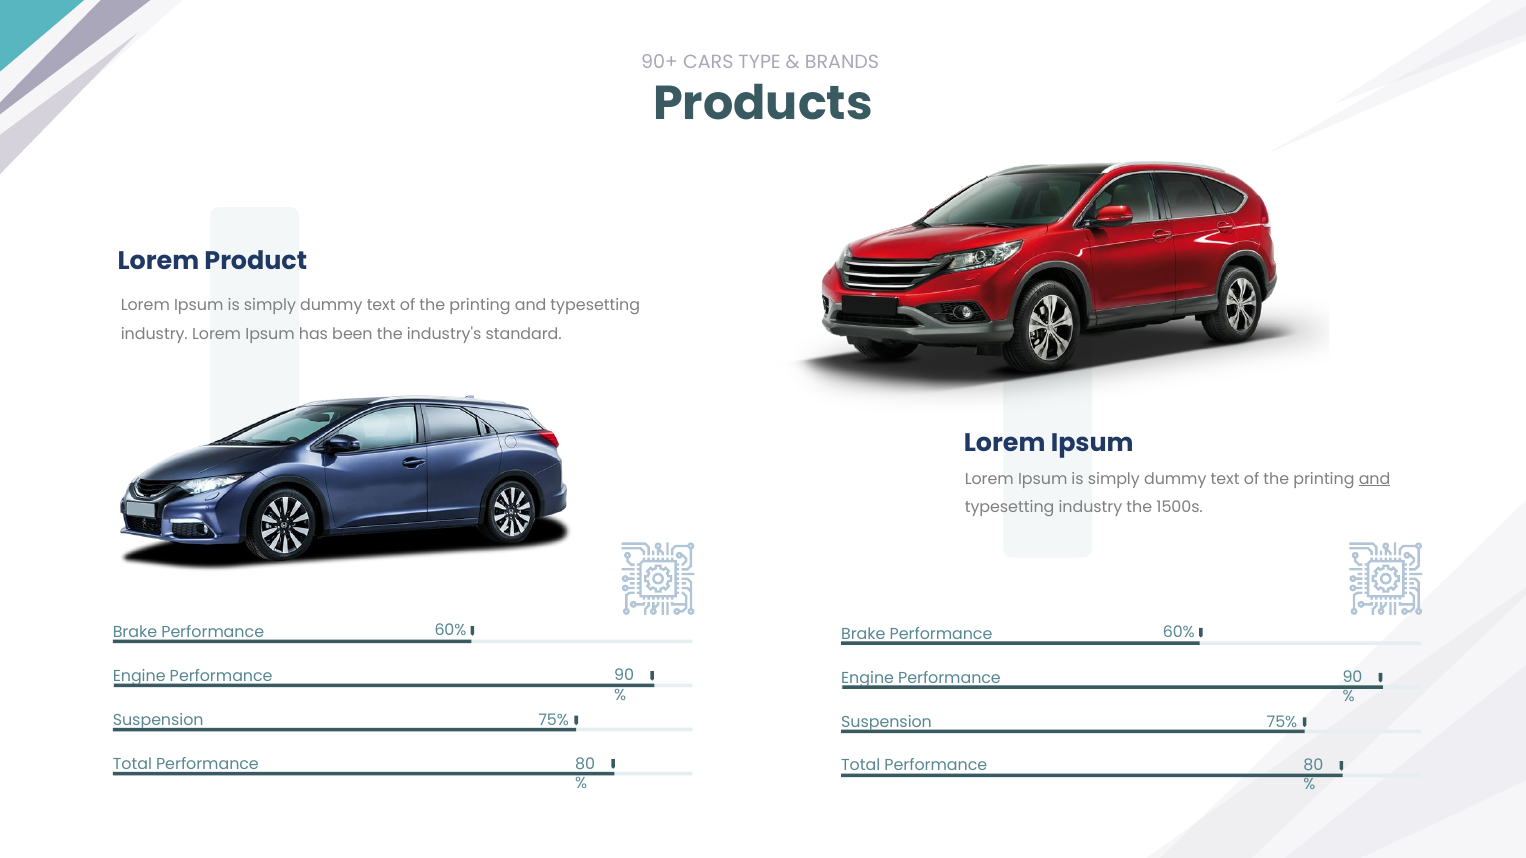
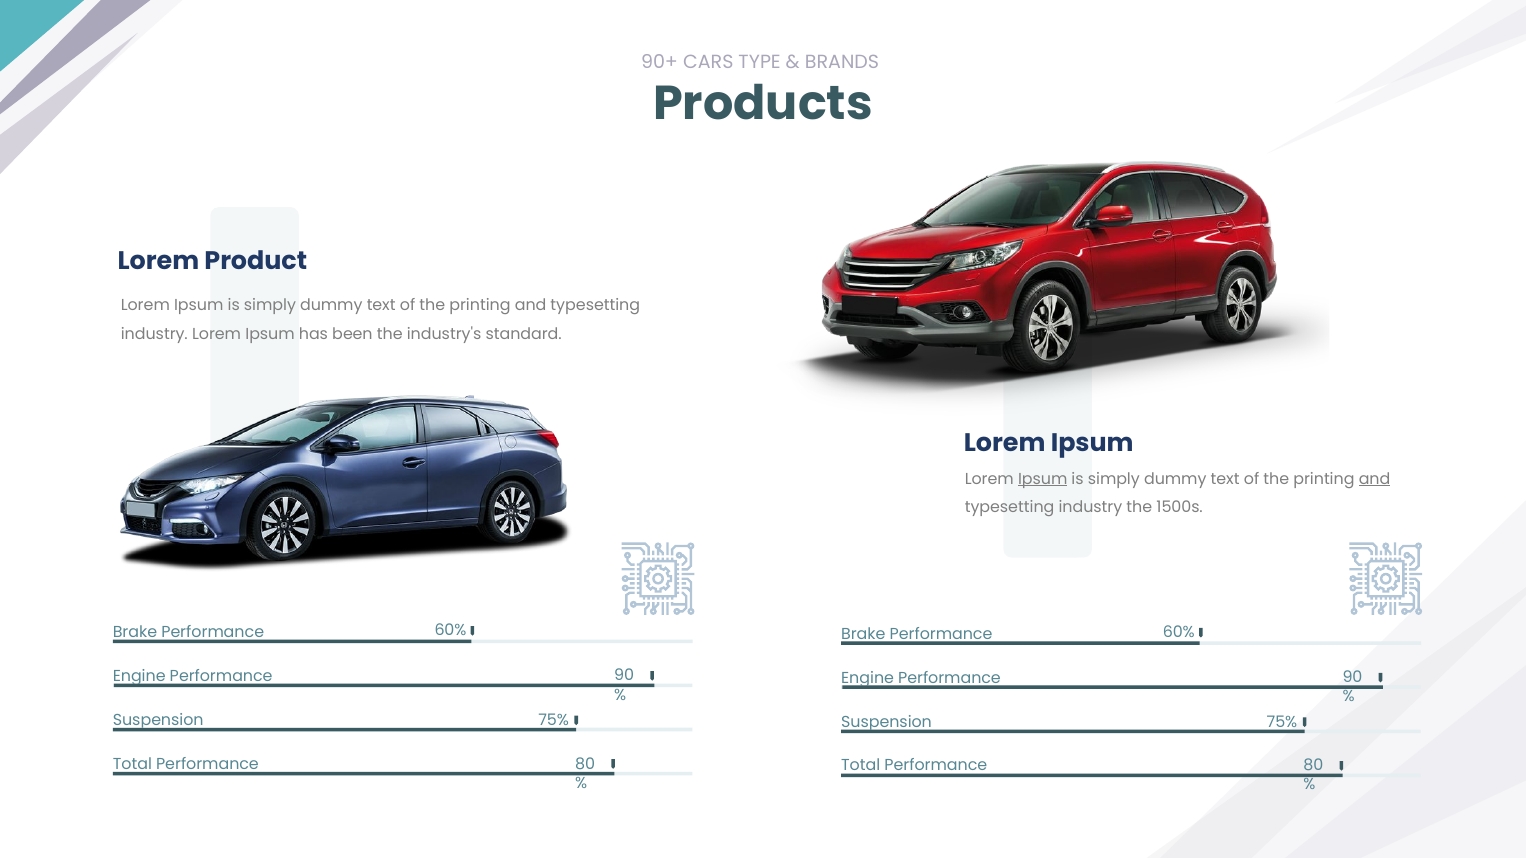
Ipsum underline: none -> present (1043, 479)
